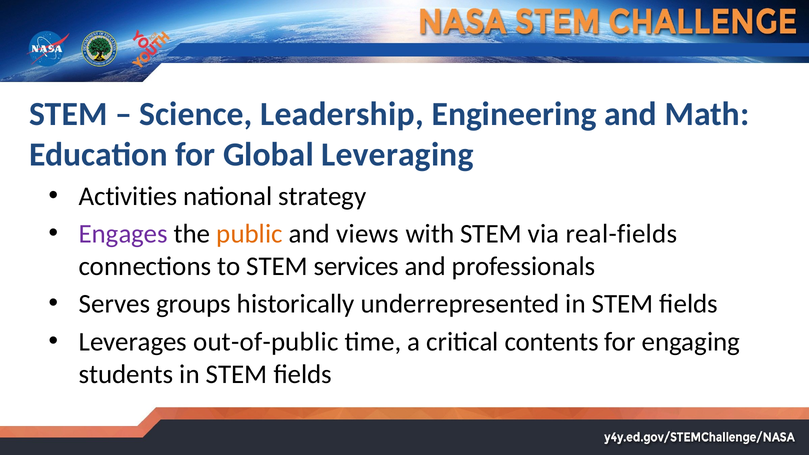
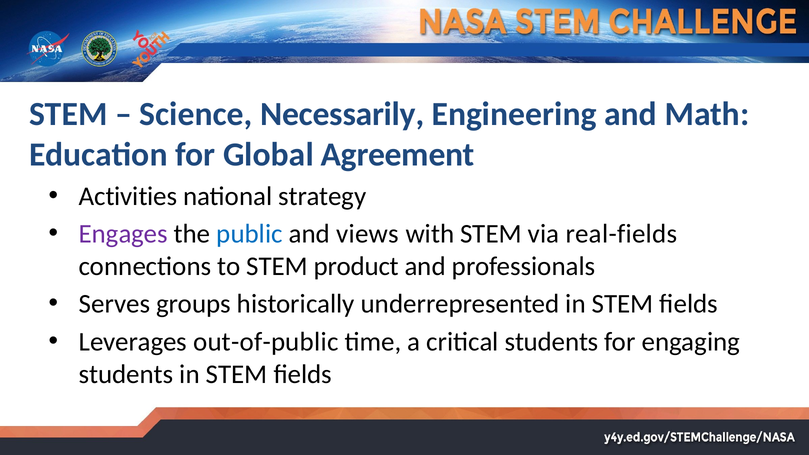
Leadership: Leadership -> Necessarily (342, 114)
Leveraging: Leveraging -> Agreement (398, 155)
public colour: orange -> blue (250, 234)
services: services -> product (356, 266)
critical contents: contents -> students (552, 342)
